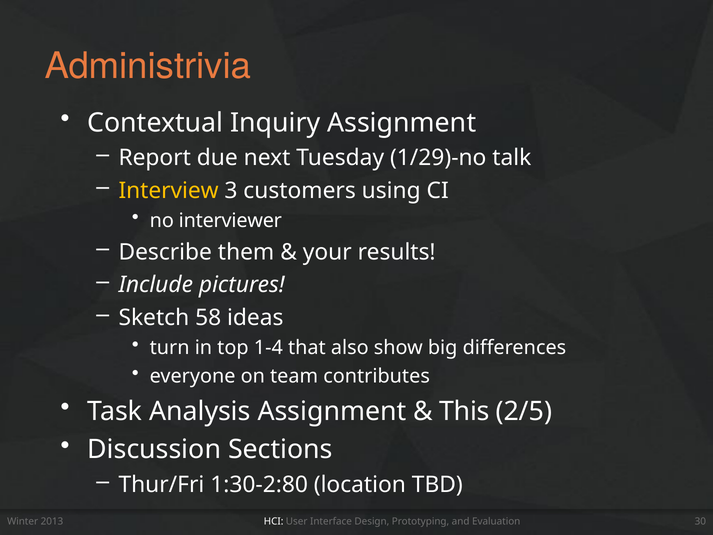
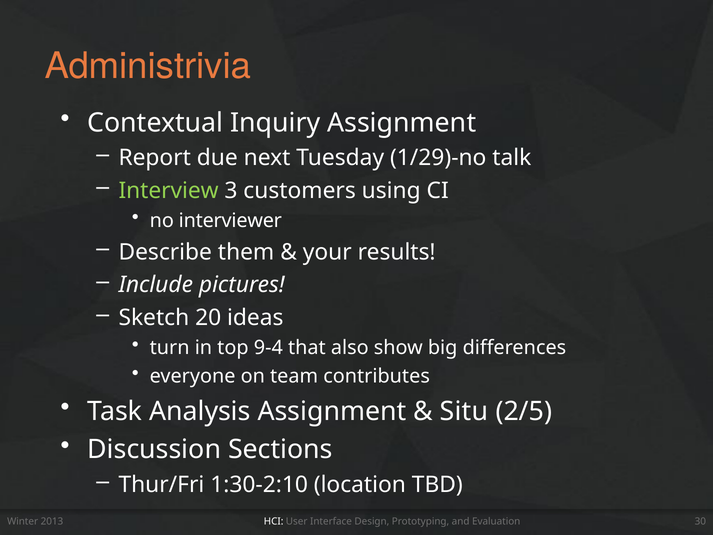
Interview colour: yellow -> light green (169, 190)
58: 58 -> 20 (208, 318)
1-4: 1-4 -> 9-4 (268, 348)
This: This -> Situ (464, 411)
1:30-2:80: 1:30-2:80 -> 1:30-2:10 (259, 484)
